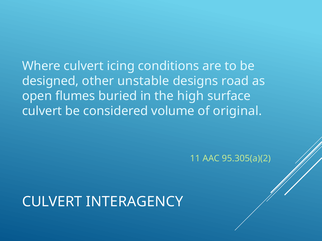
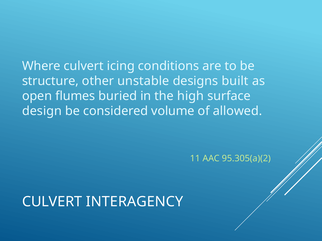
designed: designed -> structure (50, 81)
road: road -> built (235, 81)
culvert: culvert -> design (42, 111)
original: original -> allowed (237, 111)
